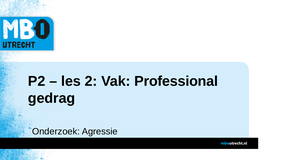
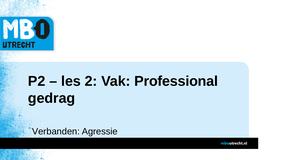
Onderzoek: Onderzoek -> Verbanden (56, 131)
